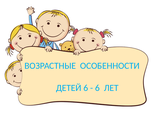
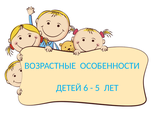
6: 6 -> 5 (97, 88)
